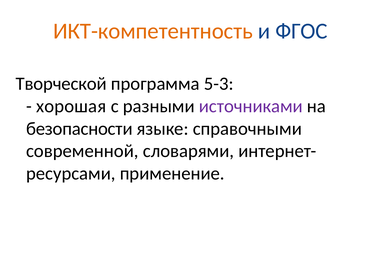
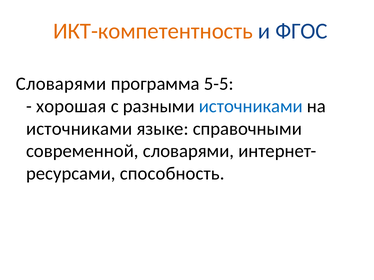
Творческой: Творческой -> Словарями (61, 84)
5-3: 5-3 -> 5-5 (219, 84)
источниками colour: purple -> blue (251, 106)
безопасности: безопасности -> источниками (79, 129)
применение: применение -> способность (172, 174)
